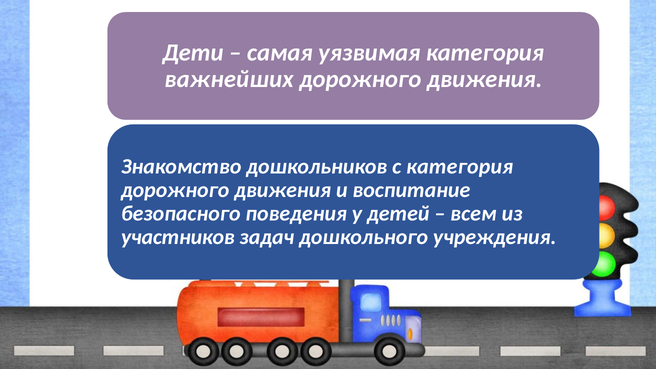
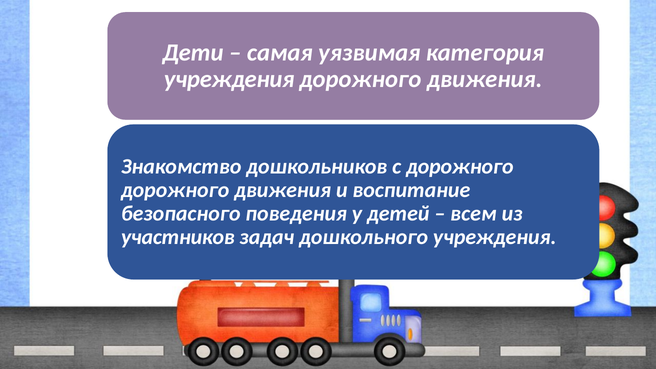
важнейших: важнейших -> учреждения (229, 79)
с категория: категория -> дорожного (460, 166)
